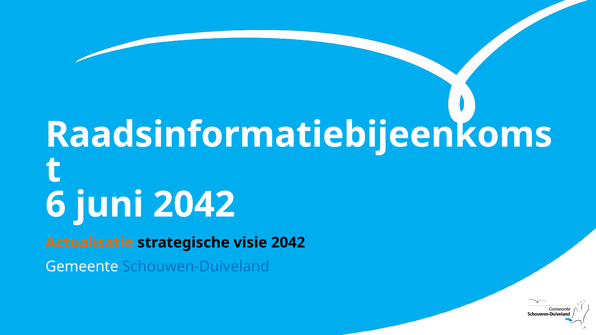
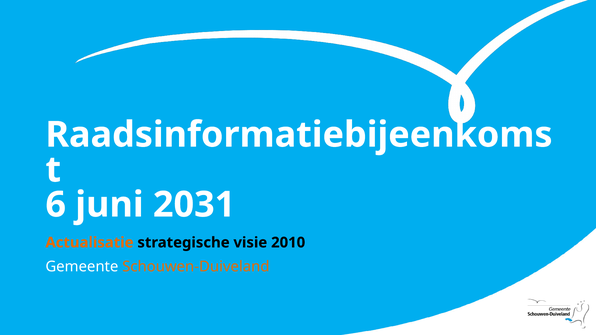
juni 2042: 2042 -> 2031 (194, 205)
visie 2042: 2042 -> 2010 (288, 243)
Schouwen-Duiveland colour: blue -> orange (196, 267)
